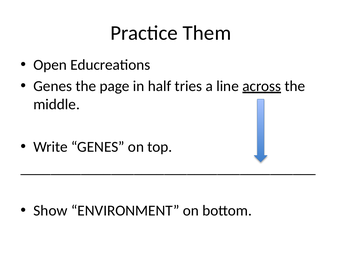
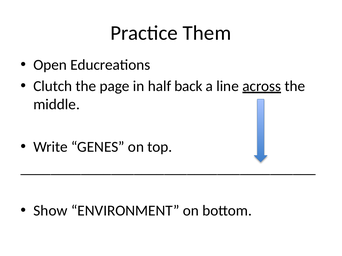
Genes: Genes -> Clutch (53, 86)
tries: tries -> back (188, 86)
